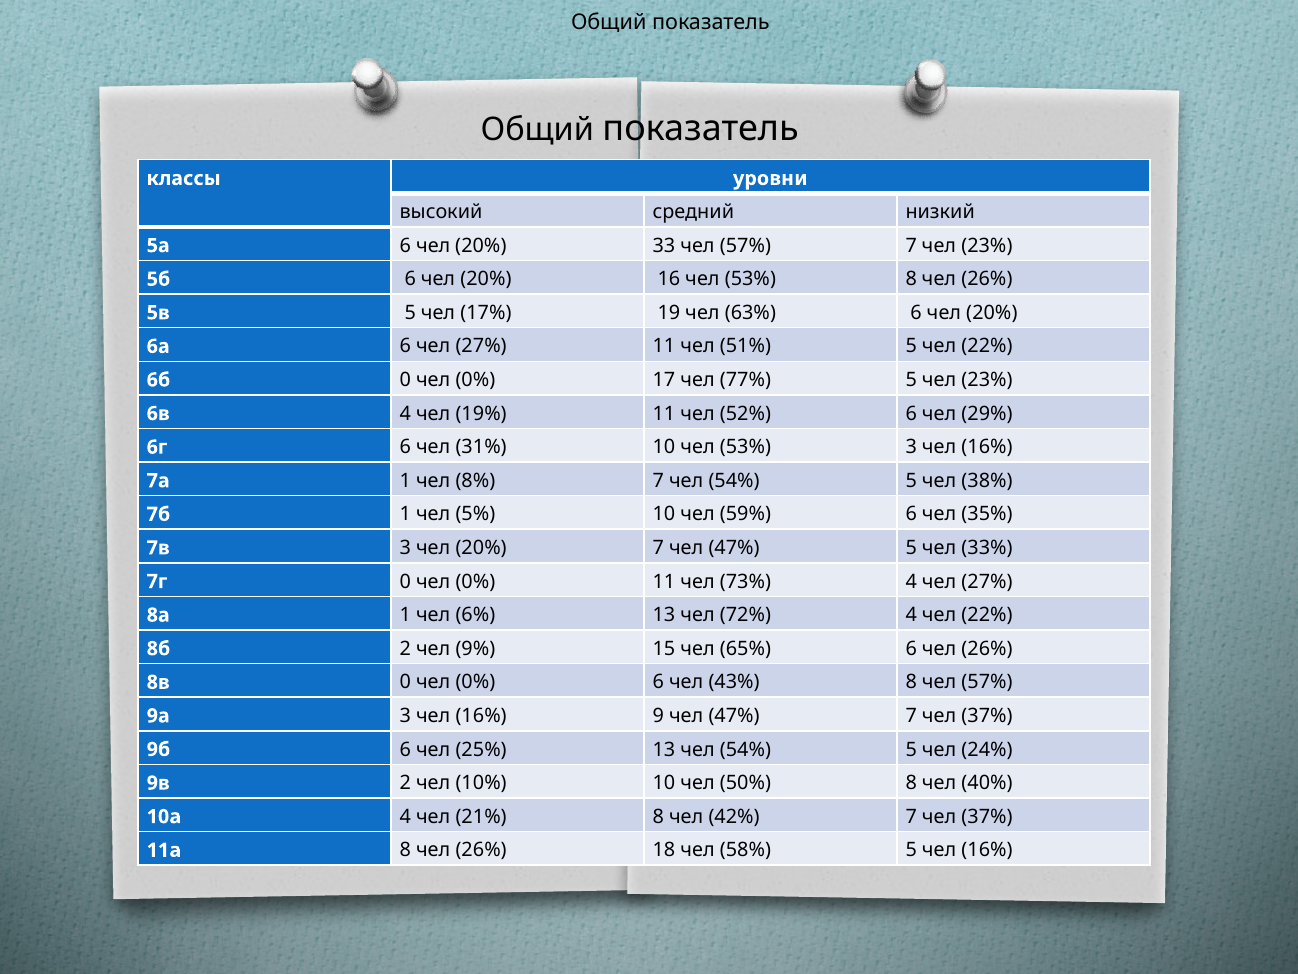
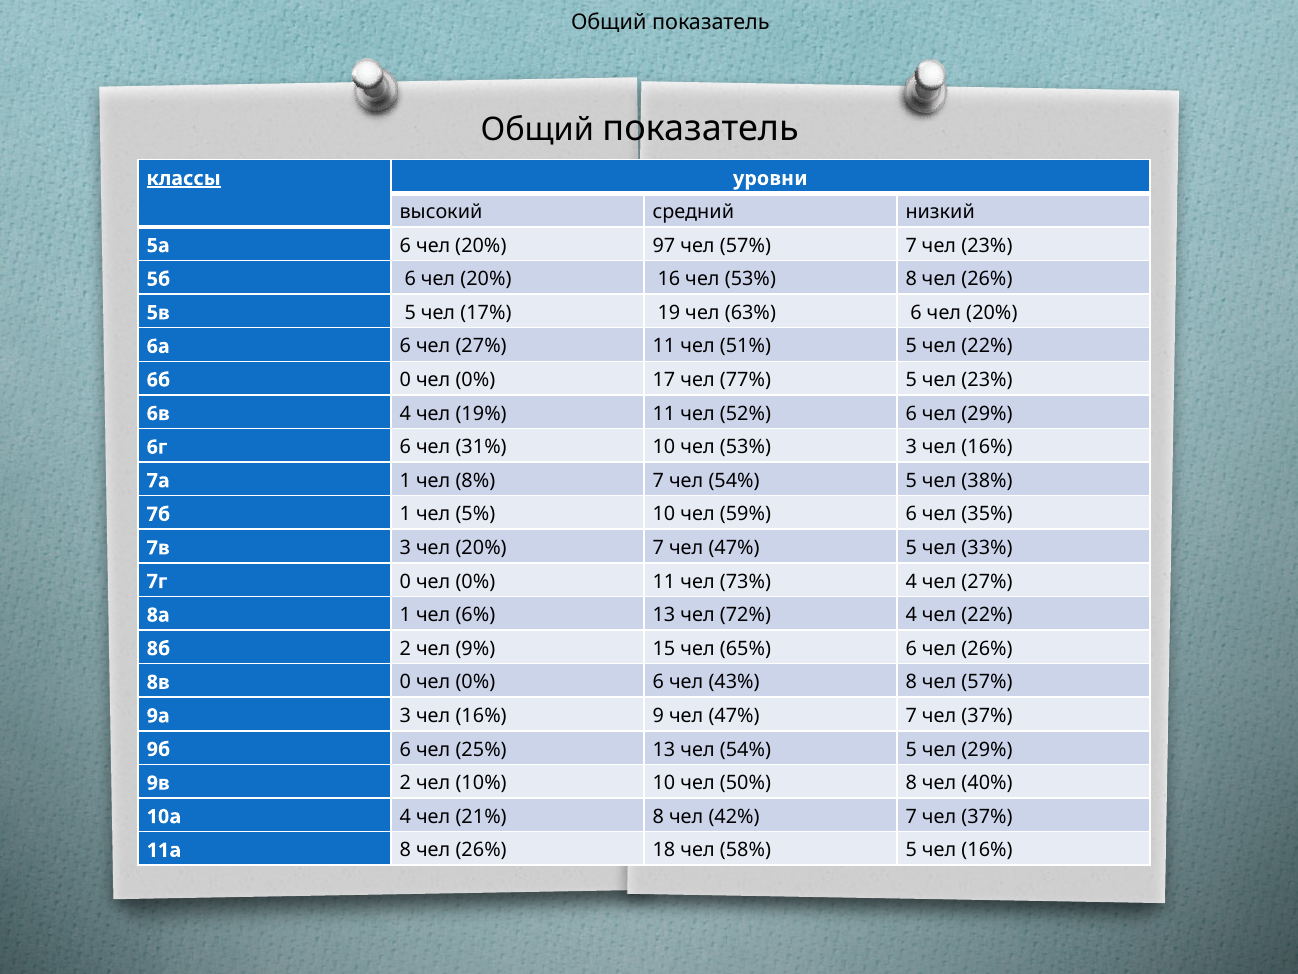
классы underline: none -> present (184, 178)
33: 33 -> 97 (664, 245)
5 чел 24%: 24% -> 29% (987, 749)
